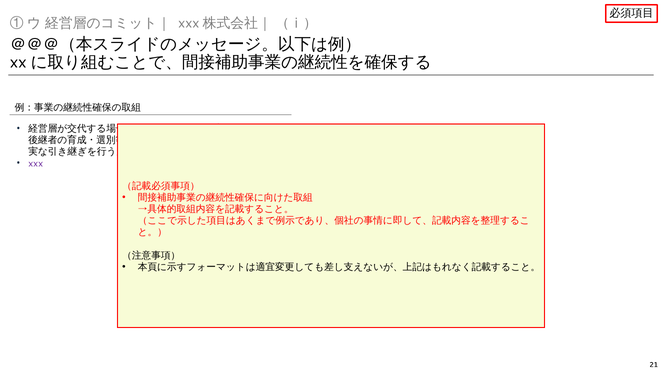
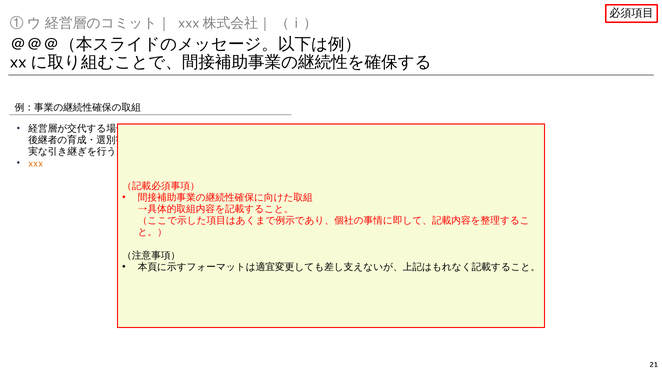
xxx colour: purple -> orange (36, 163)
